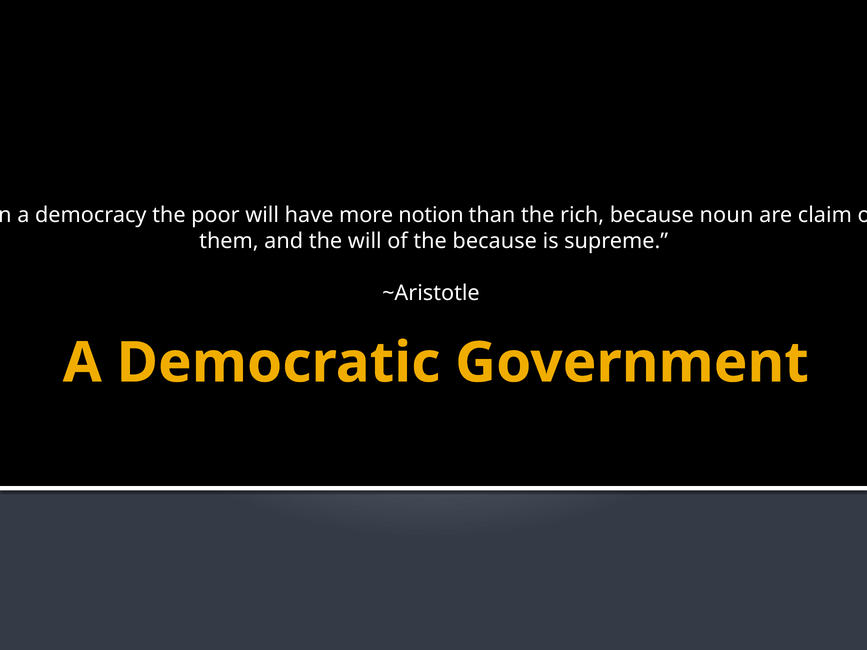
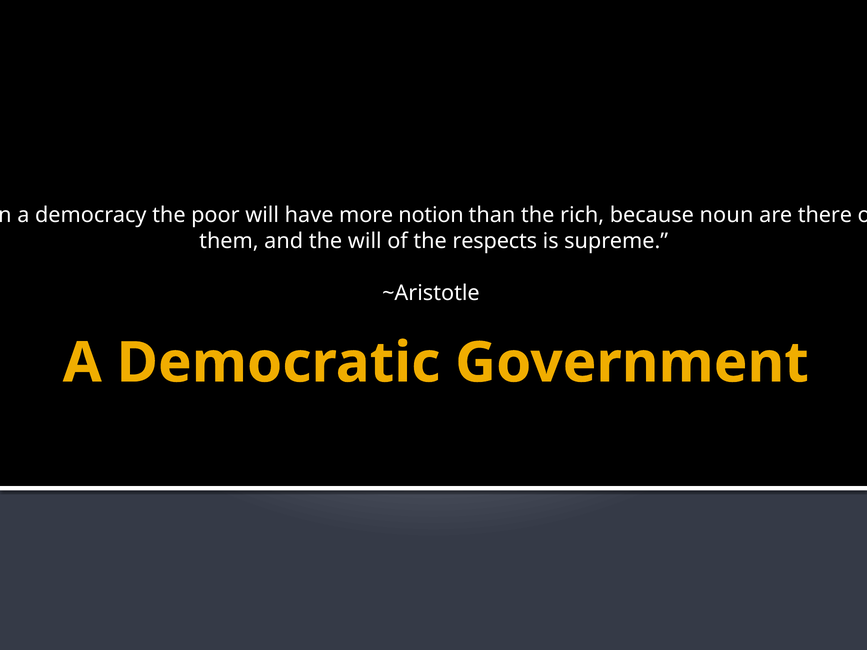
claim: claim -> there (825, 215)
the because: because -> respects (495, 241)
